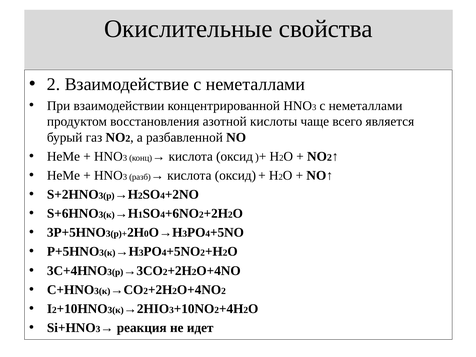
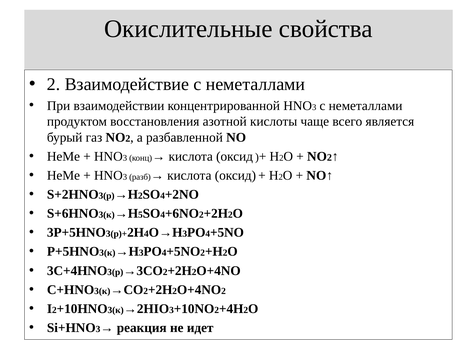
1: 1 -> 5 (140, 215)
0: 0 -> 4 (146, 234)
